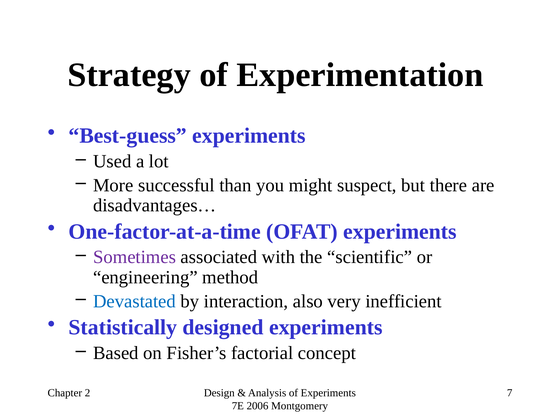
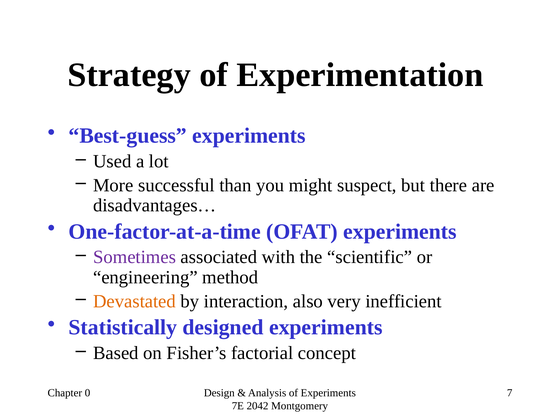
Devastated colour: blue -> orange (134, 301)
2: 2 -> 0 (87, 393)
2006: 2006 -> 2042 (257, 406)
